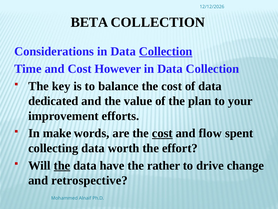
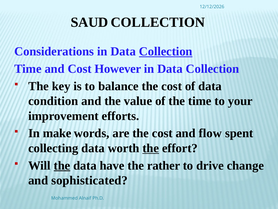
BETA: BETA -> SAUD (89, 22)
dedicated: dedicated -> condition (53, 101)
the plan: plan -> time (200, 101)
cost underline: present -> none (162, 133)
the underline: none -> present (151, 148)
retrospective: retrospective -> sophisticated (89, 180)
